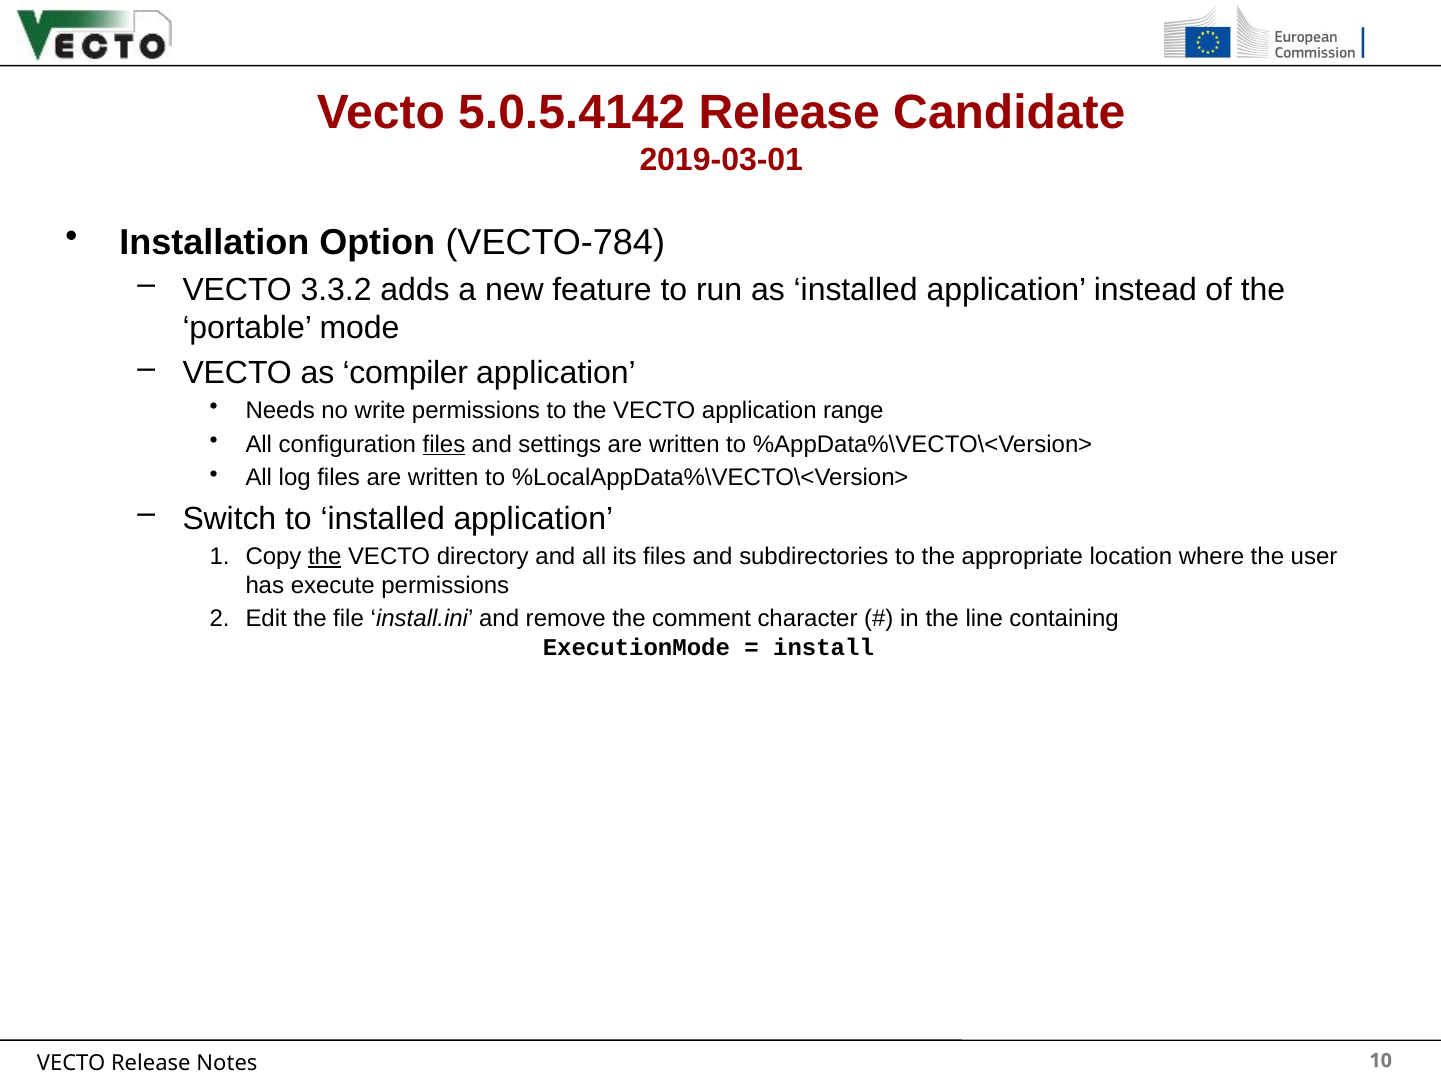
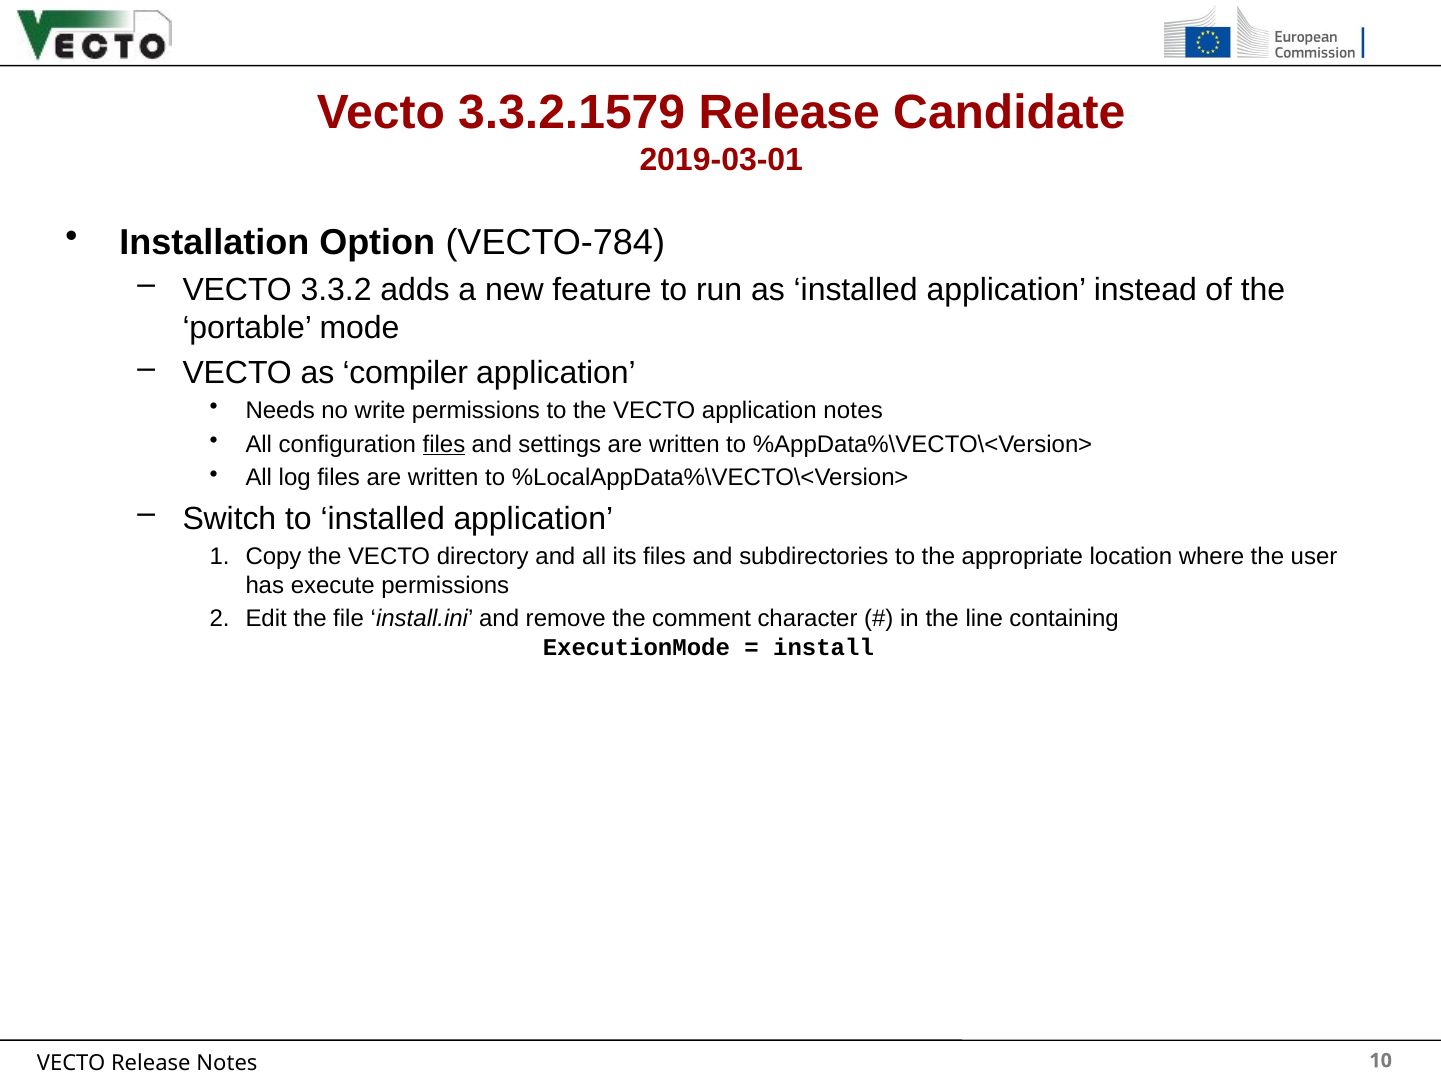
5.0.5.4142: 5.0.5.4142 -> 3.3.2.1579 (572, 113)
application range: range -> notes (853, 411)
the underline: present -> none (325, 556)
